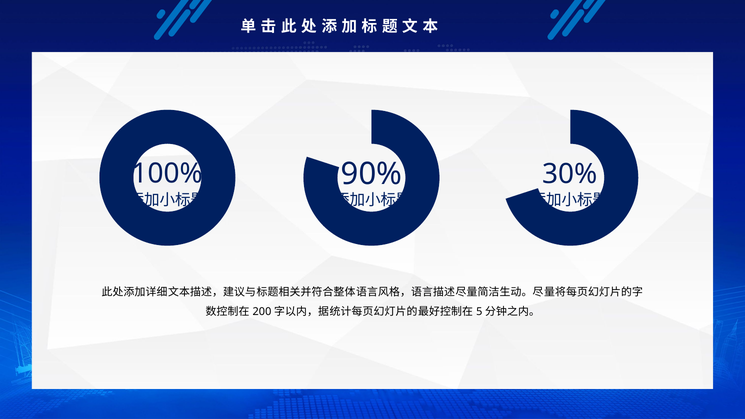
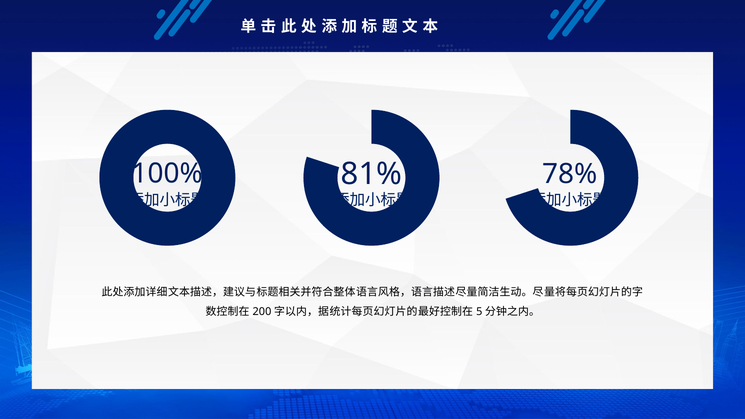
90%: 90% -> 81% (372, 174)
30%: 30% -> 78% (570, 174)
